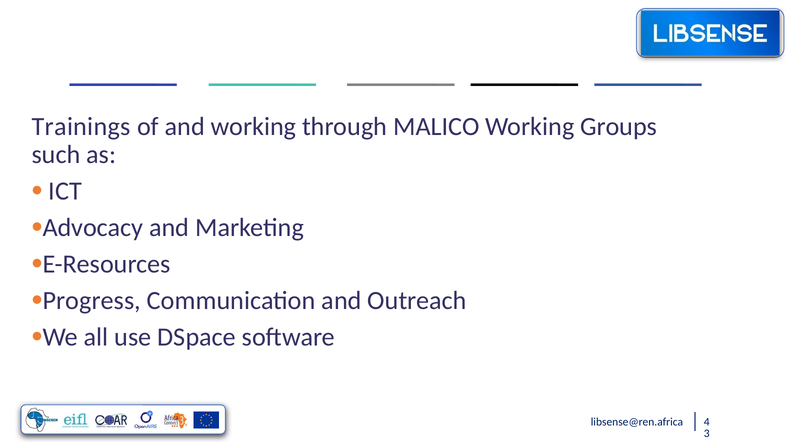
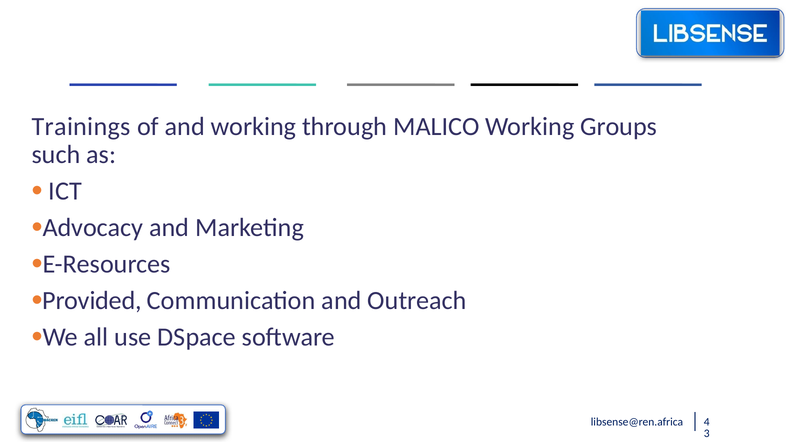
Progress: Progress -> Provided (92, 301)
